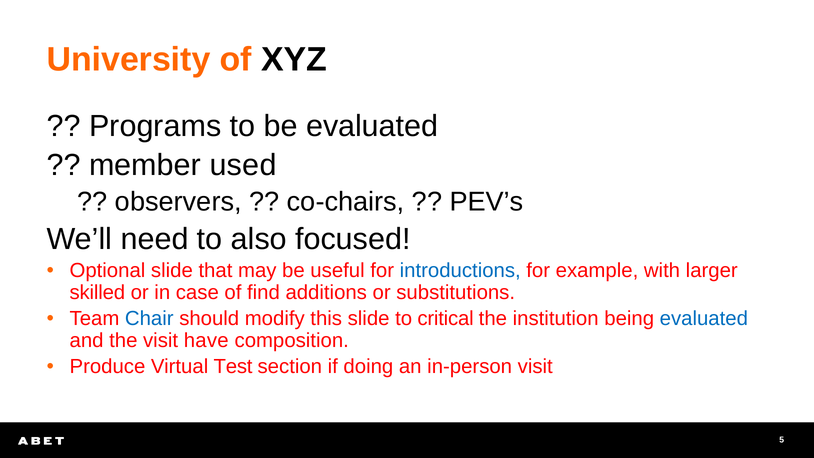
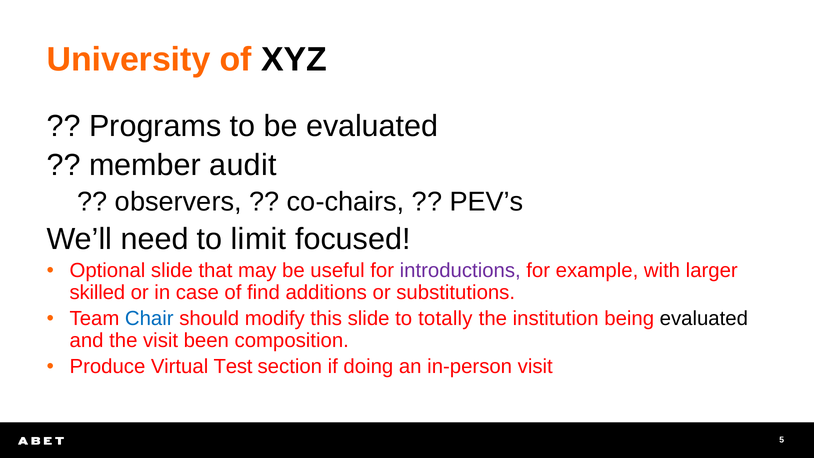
used: used -> audit (243, 165)
also: also -> limit (259, 239)
introductions colour: blue -> purple (460, 271)
critical: critical -> totally (445, 319)
evaluated colour: blue -> black (704, 319)
have: have -> been (206, 341)
